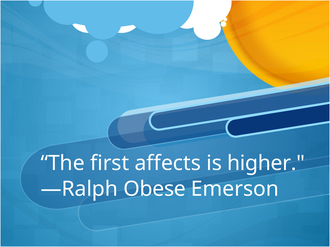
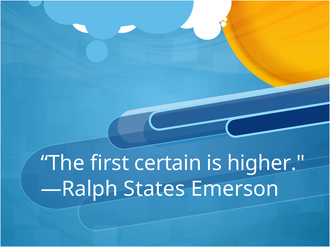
affects: affects -> certain (168, 164)
Obese: Obese -> States (154, 189)
